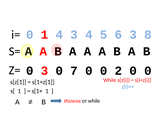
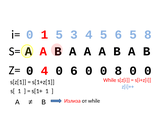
1 4: 4 -> 5 (59, 35)
6 3: 3 -> 5 (133, 35)
0 3: 3 -> 4 (45, 71)
0 7: 7 -> 6 (74, 71)
0 2: 2 -> 8 (118, 71)
